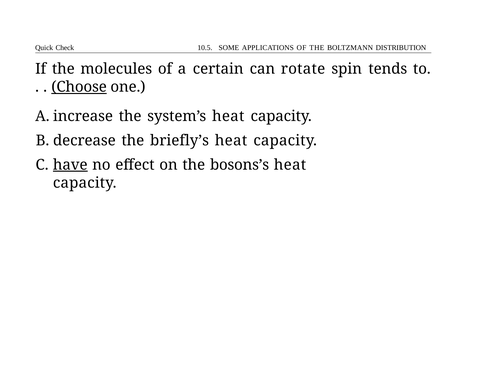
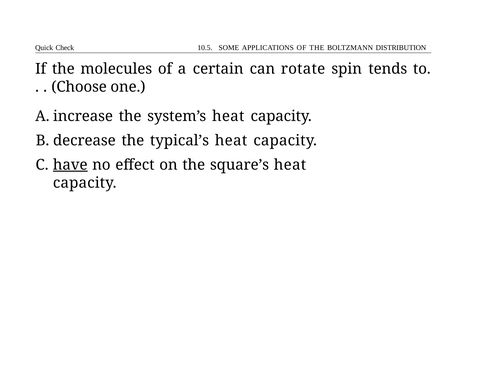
Choose underline: present -> none (79, 87)
briefly’s: briefly’s -> typical’s (180, 140)
bosons’s: bosons’s -> square’s (240, 165)
